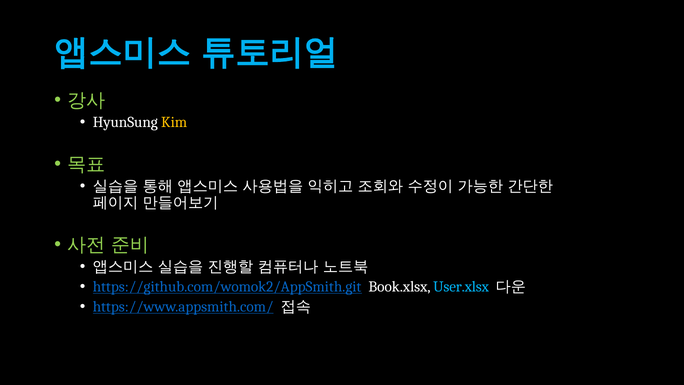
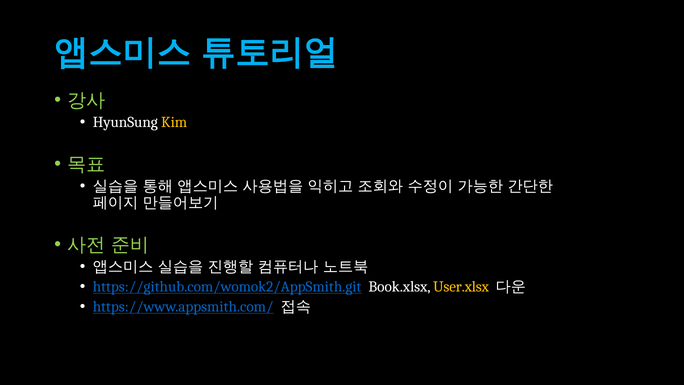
User.xlsx colour: light blue -> yellow (461, 287)
